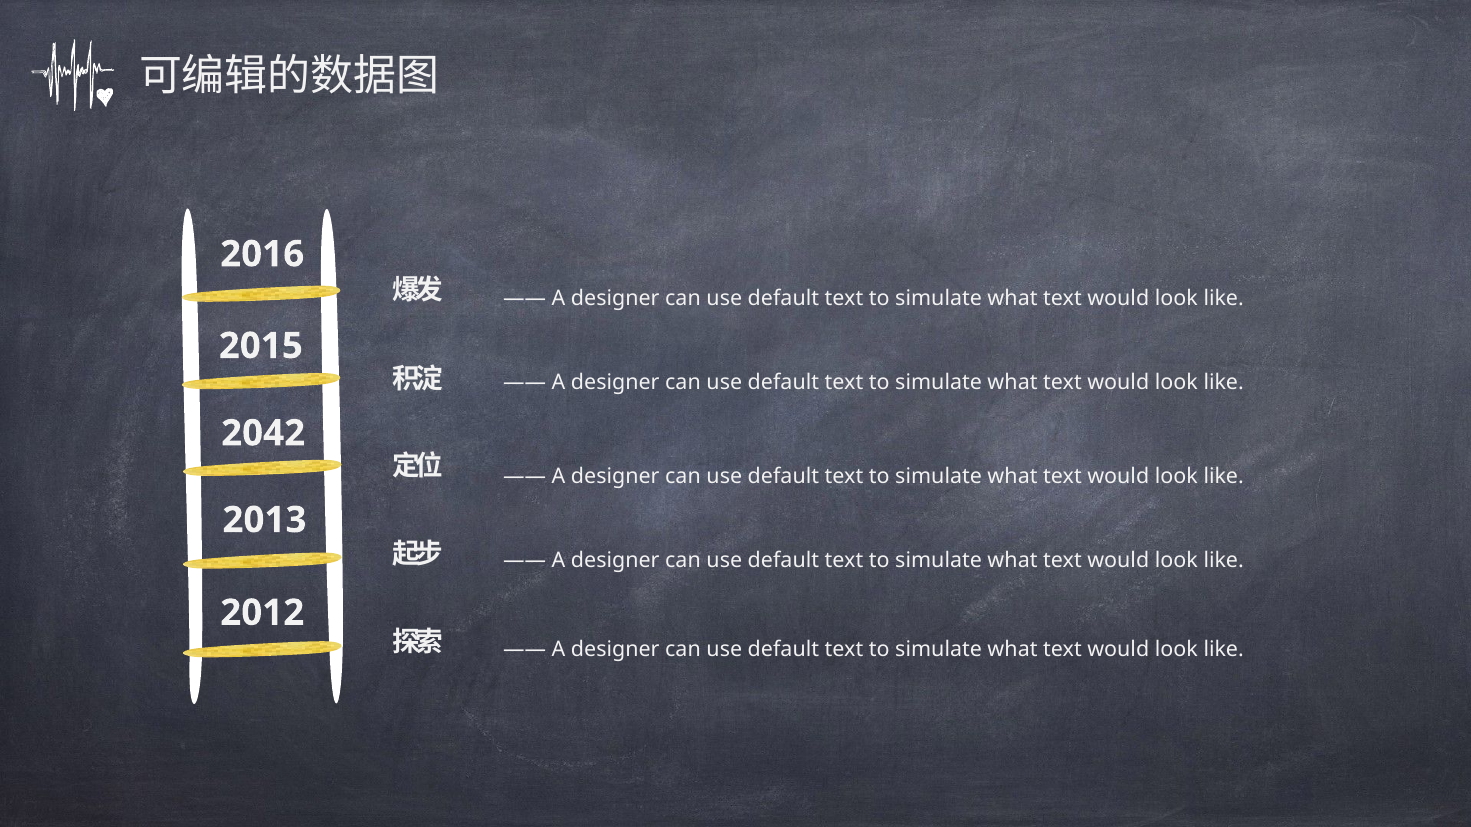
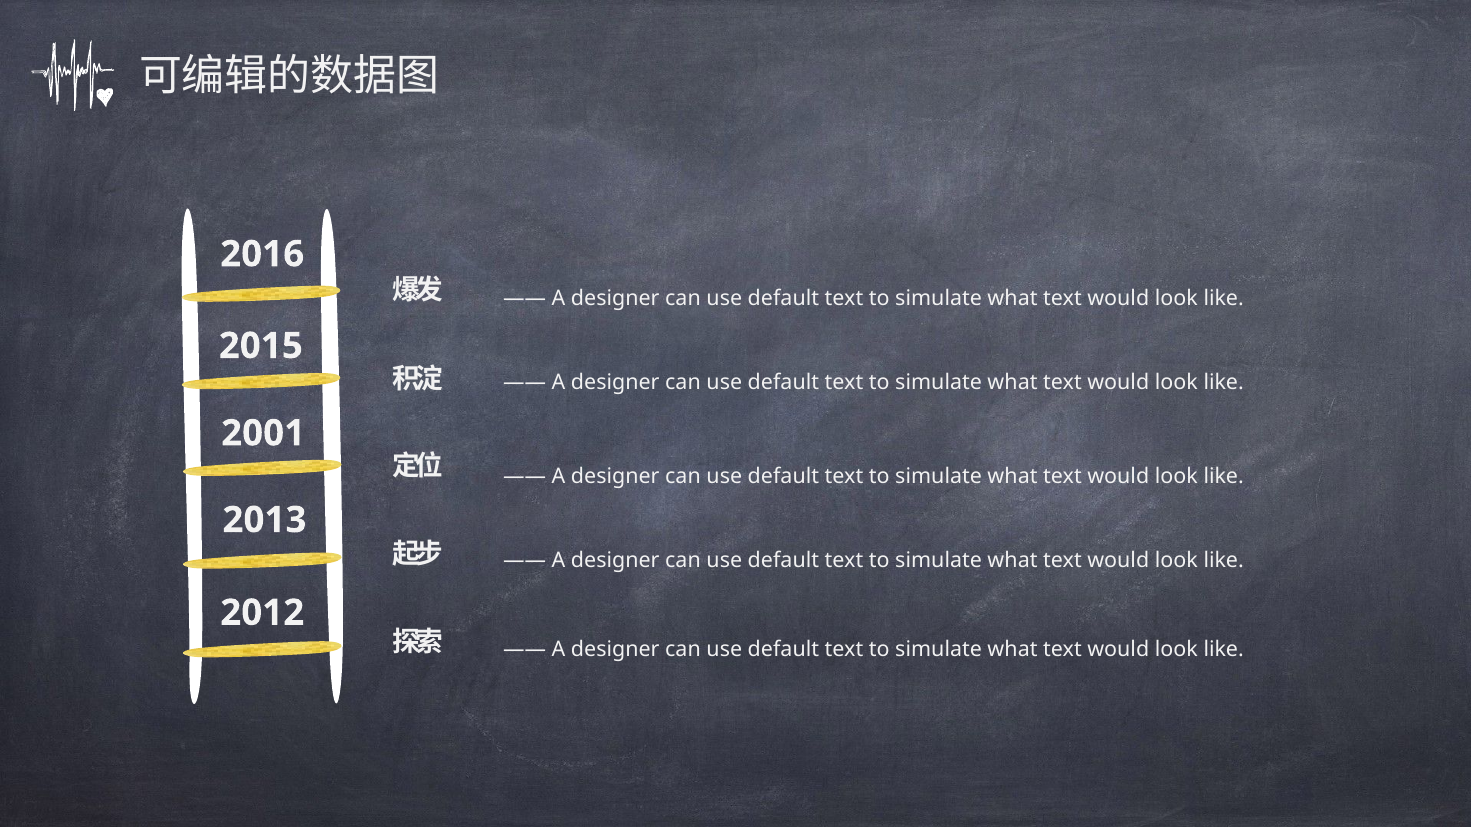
2042: 2042 -> 2001 (263, 433)
